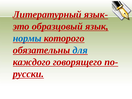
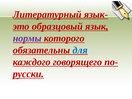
нормы colour: blue -> purple (27, 38)
